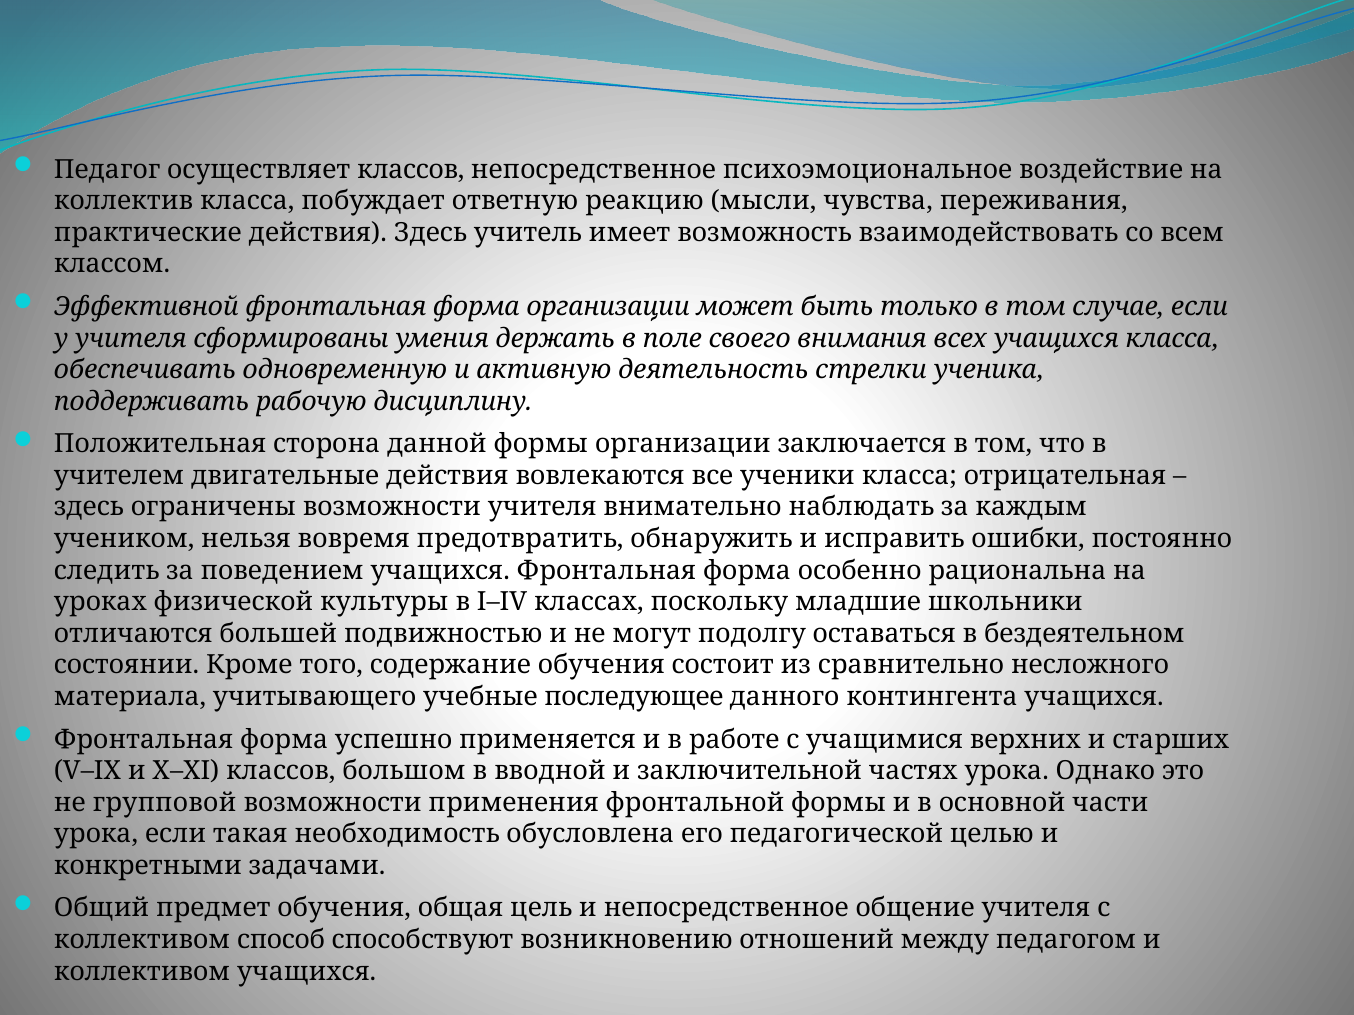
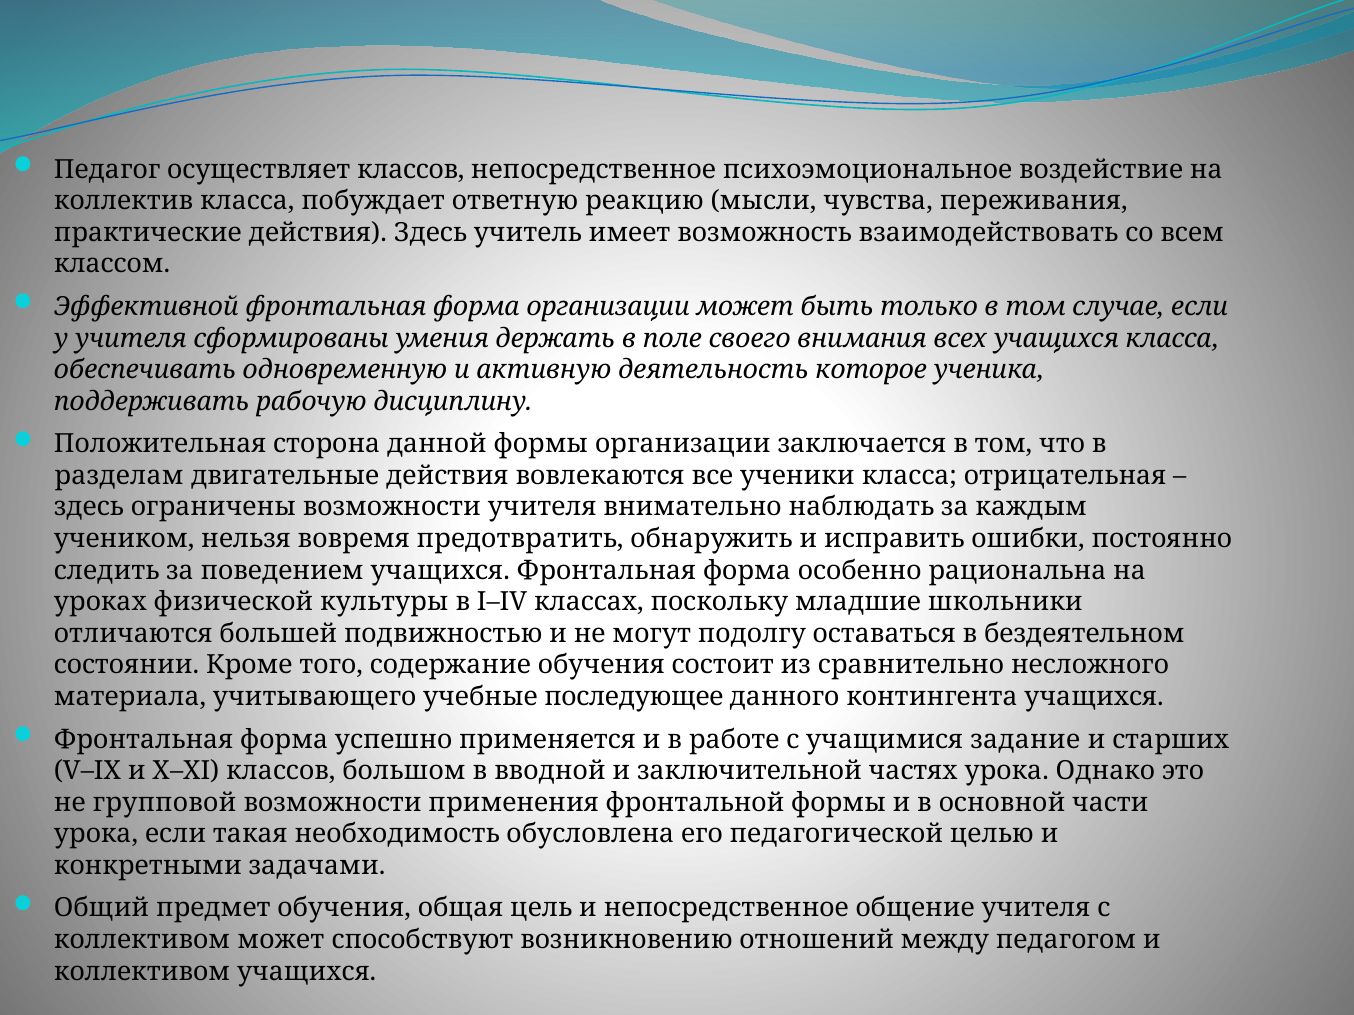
стрелки: стрелки -> которое (871, 370)
учителем: учителем -> разделам (119, 476)
верхних: верхних -> задание (1025, 740)
коллективом способ: способ -> может (281, 940)
